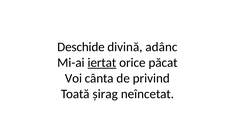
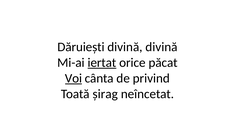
Deschide: Deschide -> Dăruiești (81, 47)
divină adânc: adânc -> divină (161, 47)
Voi underline: none -> present (74, 78)
